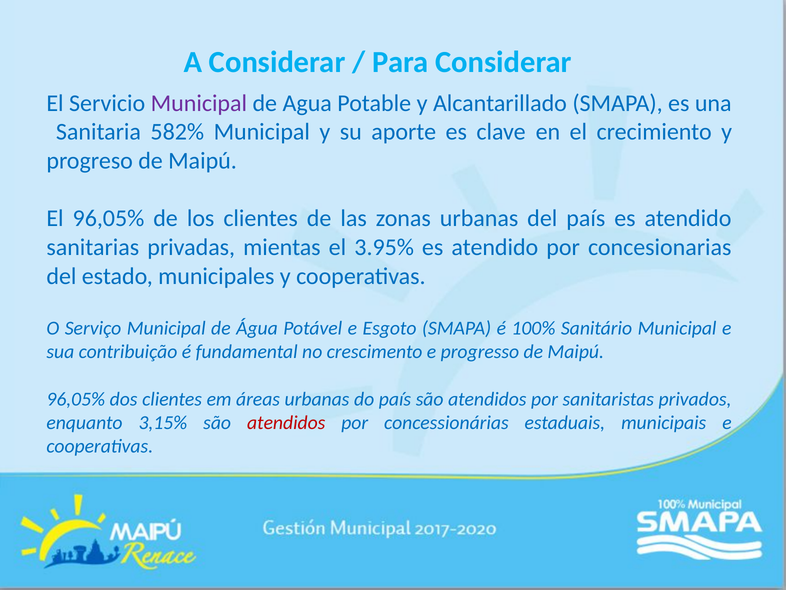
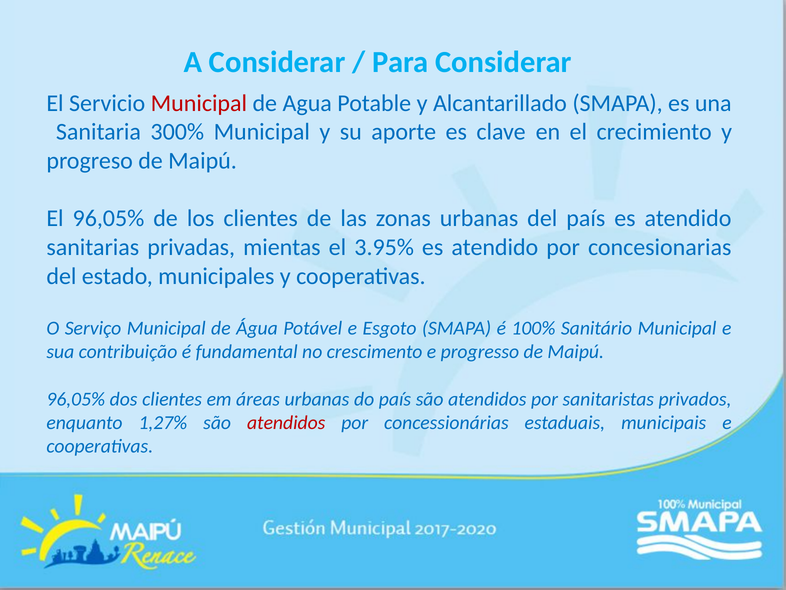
Municipal colour: purple -> red (199, 103)
582%: 582% -> 300% (177, 132)
3,15%: 3,15% -> 1,27% (163, 422)
